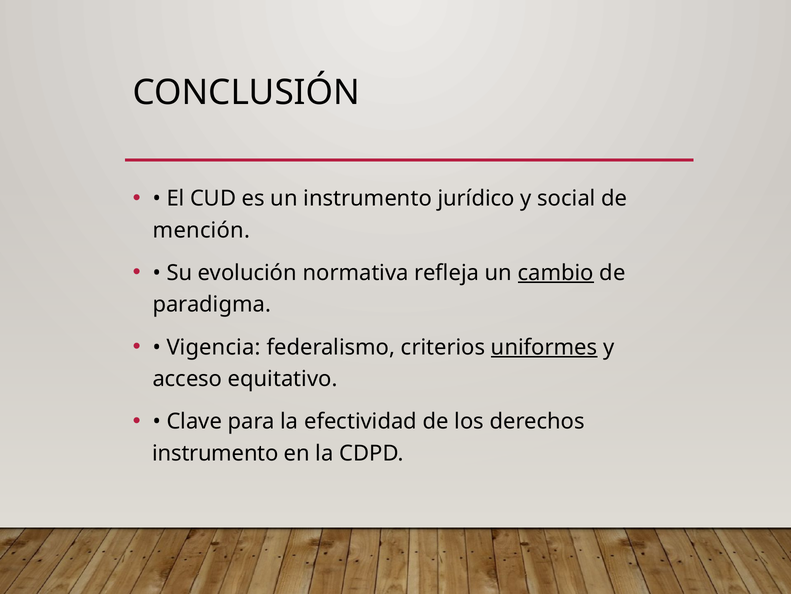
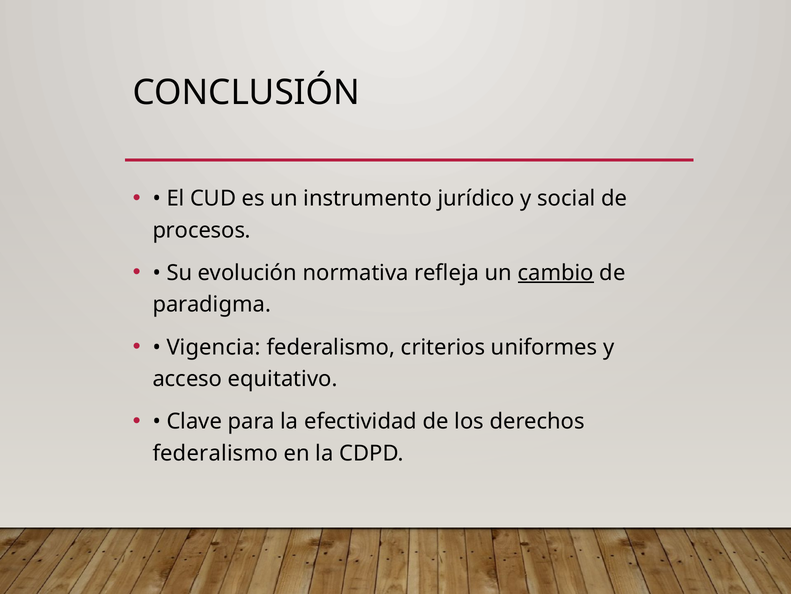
mención: mención -> procesos (202, 230)
uniformes underline: present -> none (544, 347)
instrumento: instrumento -> federalismo (215, 453)
